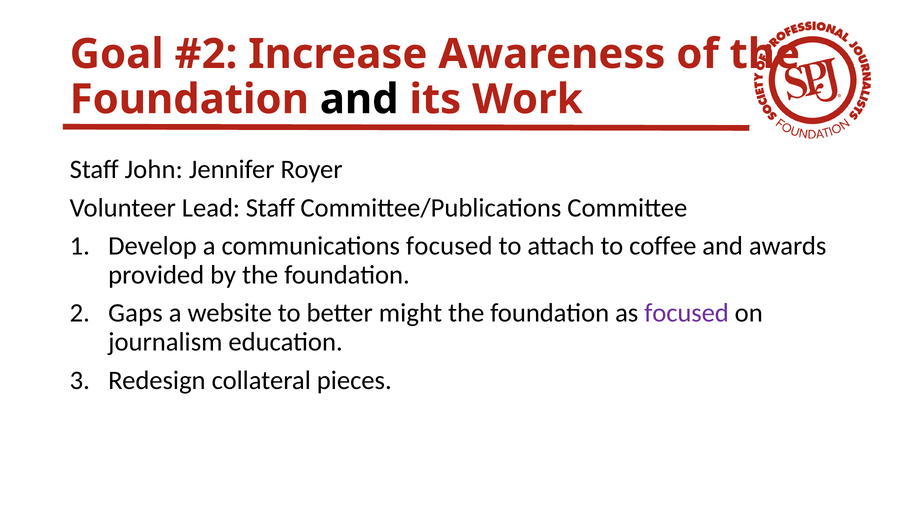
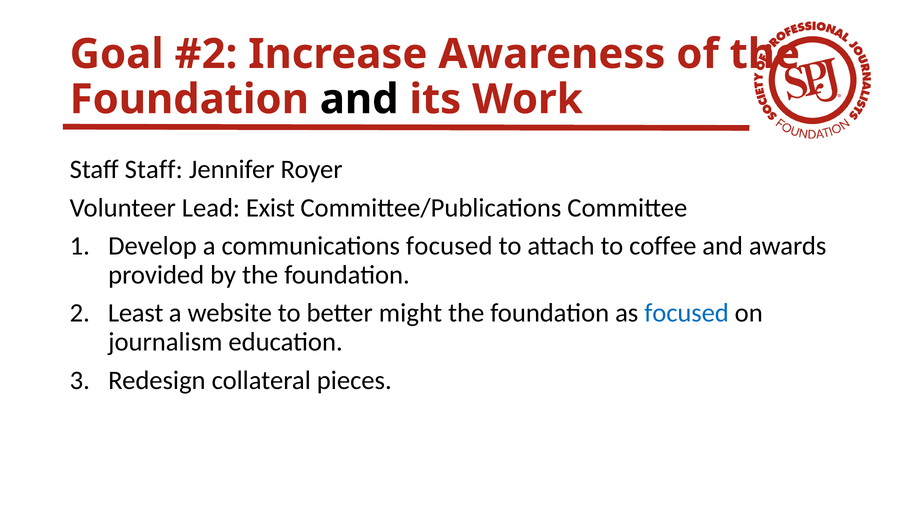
Staff John: John -> Staff (154, 169)
Lead Staff: Staff -> Exist (270, 208)
Gaps: Gaps -> Least (136, 313)
focused colour: purple -> blue (687, 313)
